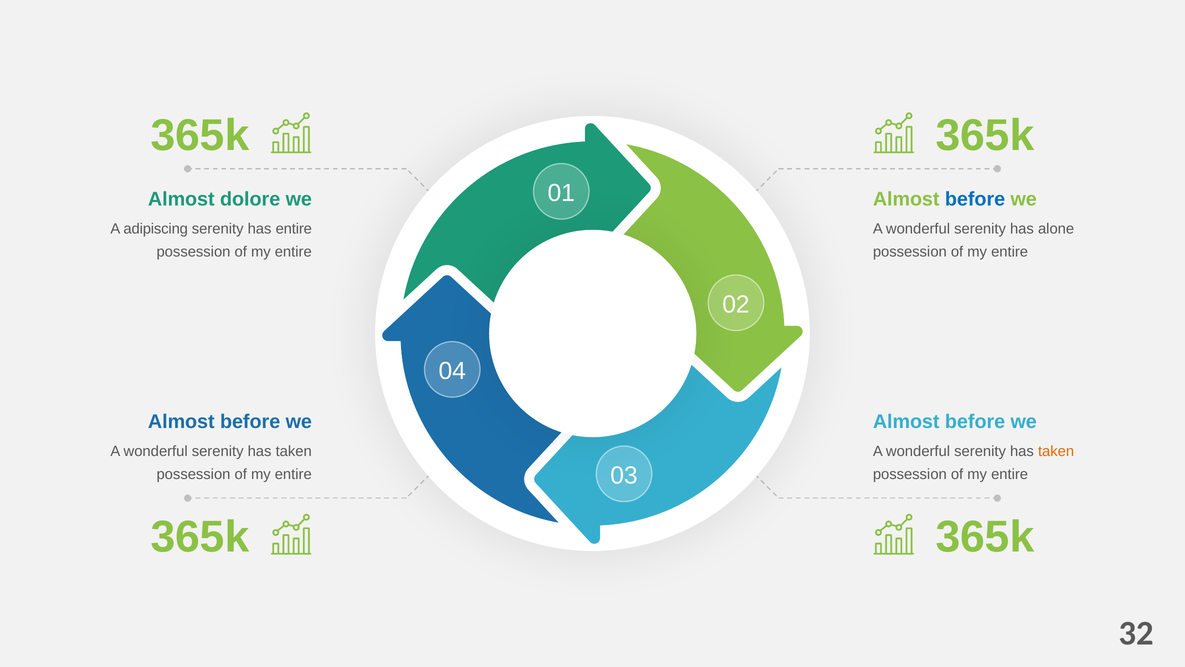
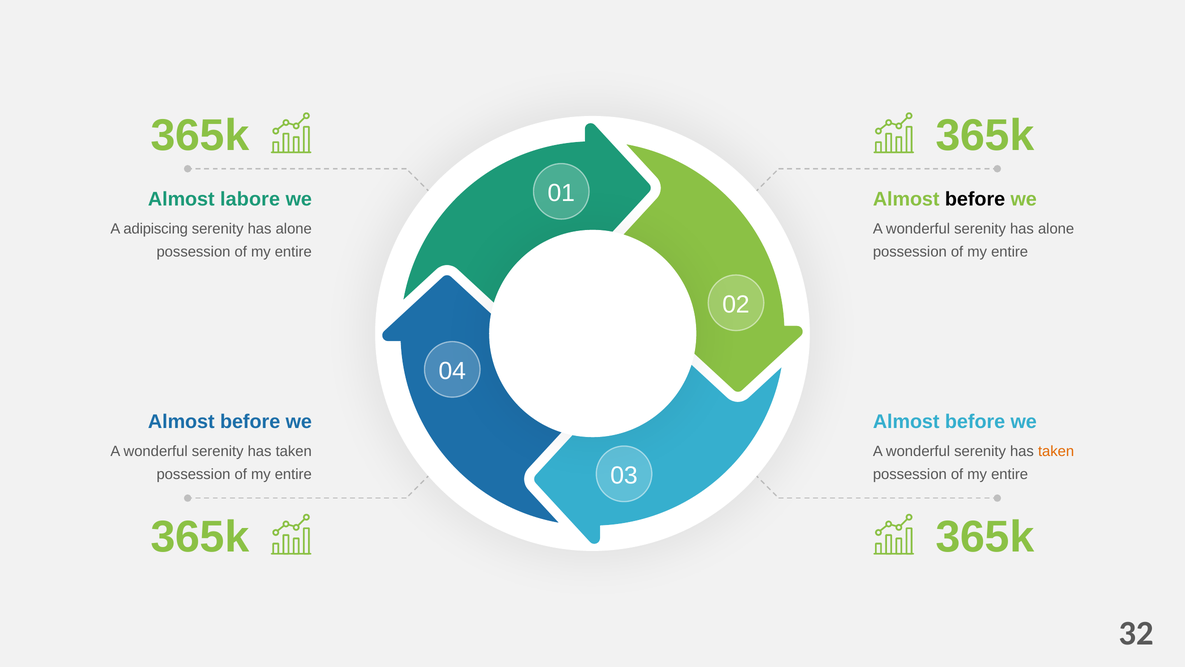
dolore: dolore -> labore (250, 199)
before colour: blue -> black (975, 199)
entire: entire -> alone (294, 229)
